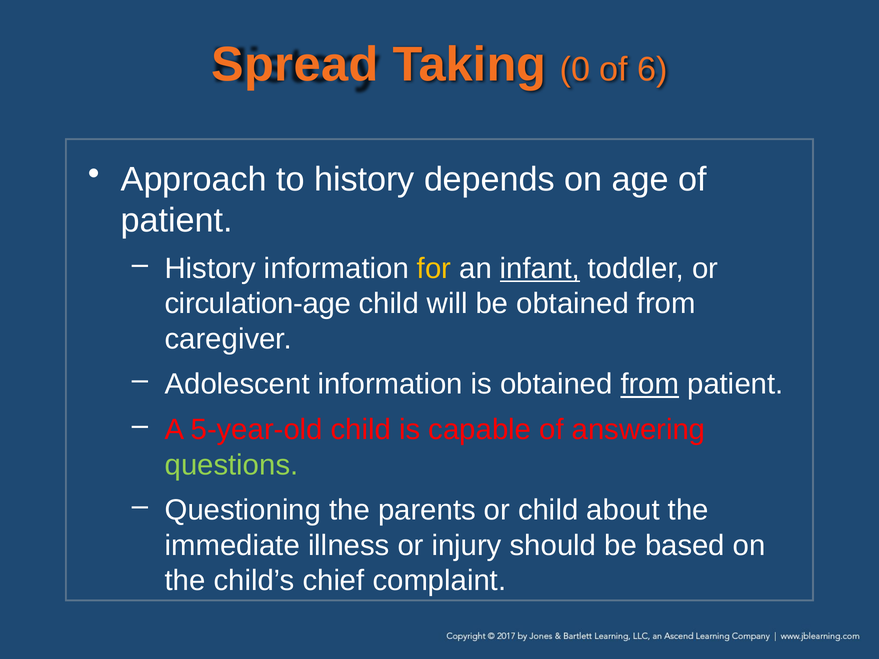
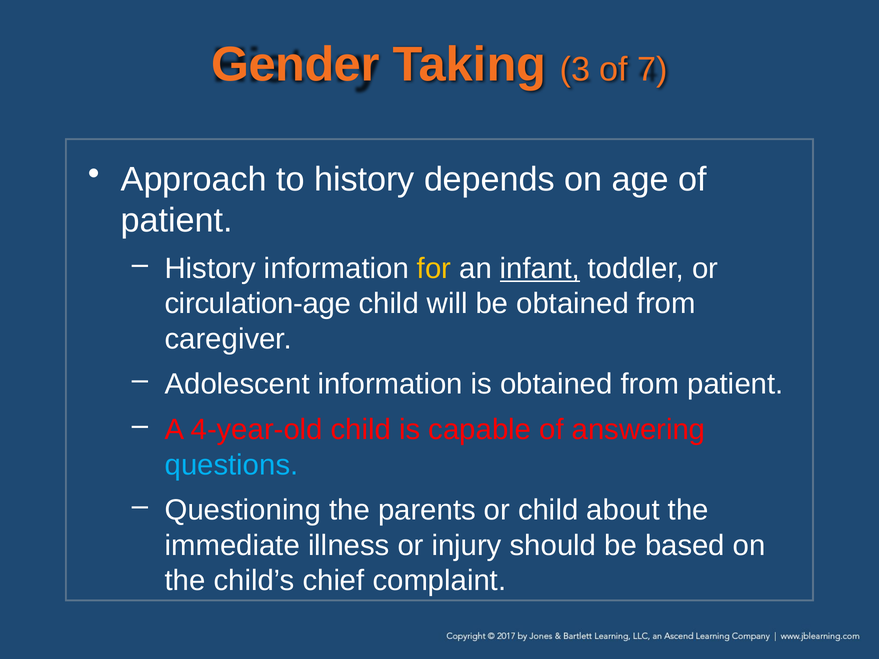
Spread: Spread -> Gender (295, 65)
0: 0 -> 3 (575, 70)
6: 6 -> 7 (652, 70)
from underline: present -> none (650, 384)
5-year-old: 5-year-old -> 4-year-old (257, 430)
questions colour: light green -> light blue (232, 465)
